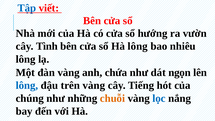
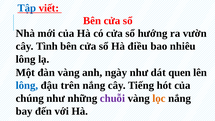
Hà lông: lông -> điều (138, 46)
chứa: chứa -> ngày (116, 72)
ngọn: ngọn -> quen (180, 72)
trên vàng: vàng -> nắng (94, 85)
chuỗi colour: orange -> purple (112, 98)
lọc colour: blue -> orange (159, 98)
